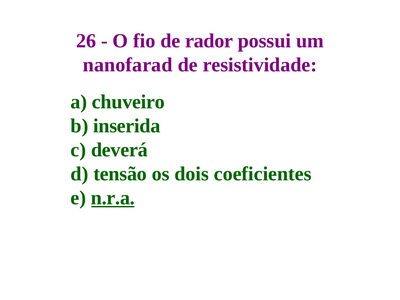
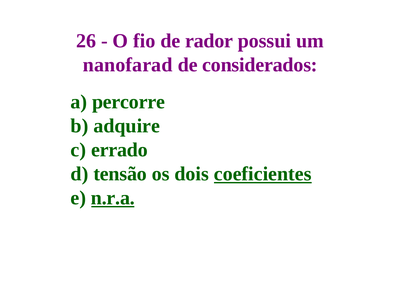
resistividade: resistividade -> considerados (260, 65)
chuveiro: chuveiro -> percorre (128, 102)
inserida: inserida -> adquire (127, 126)
deverá: deverá -> errado (119, 150)
coeficientes underline: none -> present (263, 174)
